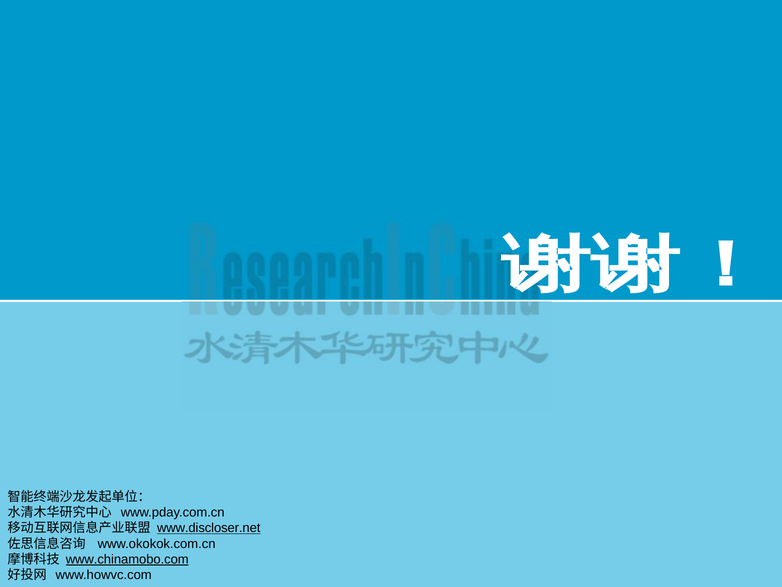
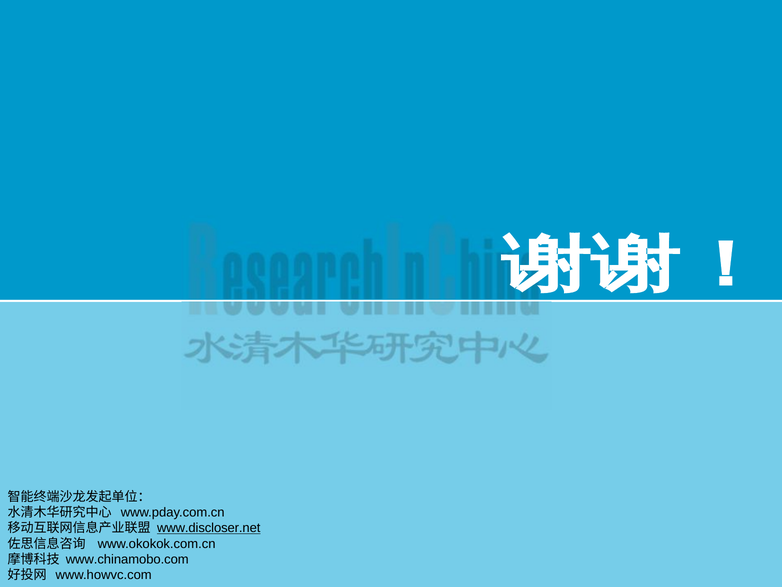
www.chinamobo.com underline: present -> none (127, 559)
